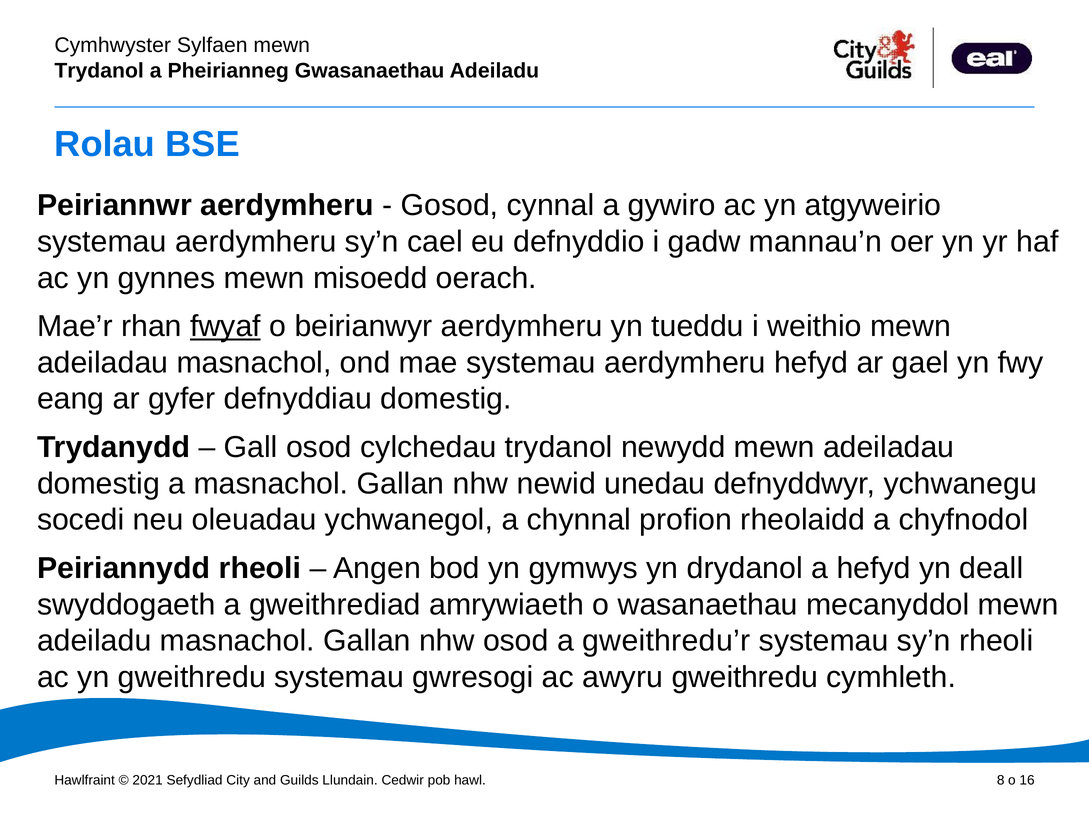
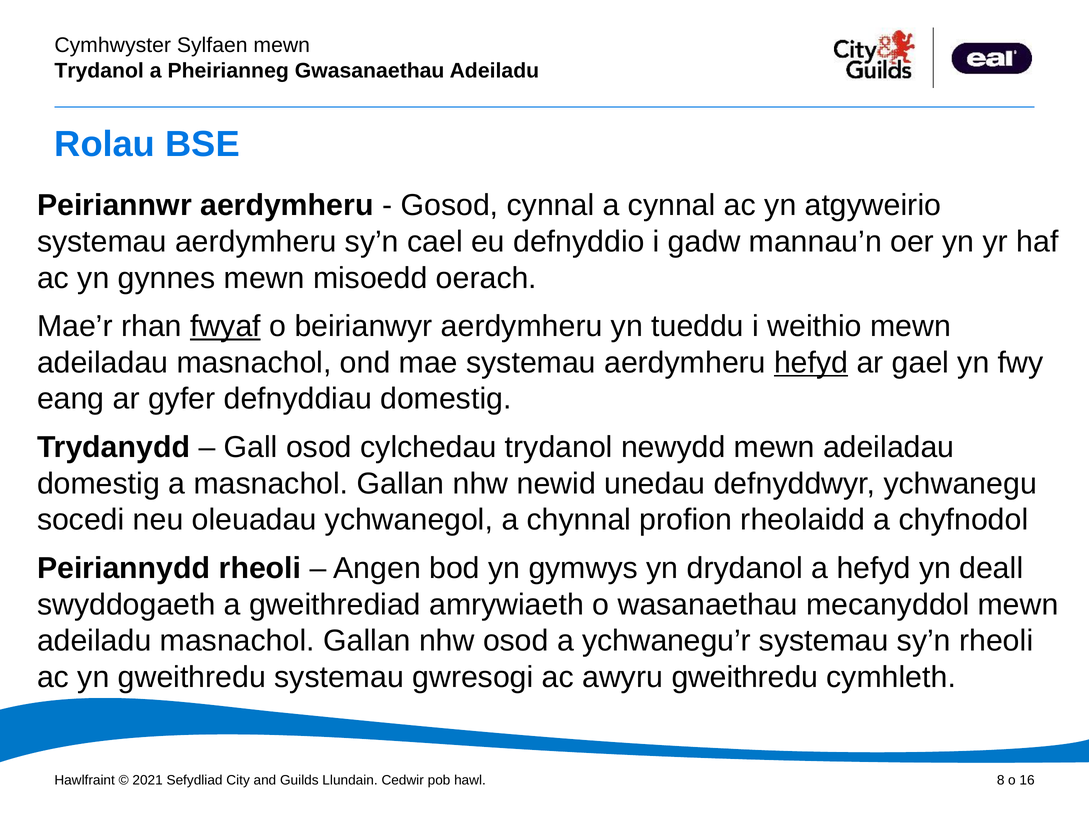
a gywiro: gywiro -> cynnal (672, 206)
hefyd underline: none -> present (811, 363)
gweithredu’r: gweithredu’r -> ychwanegu’r (666, 641)
